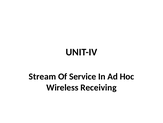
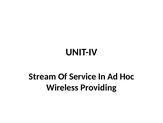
Receiving: Receiving -> Providing (98, 87)
